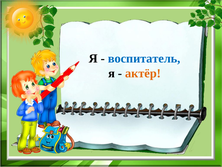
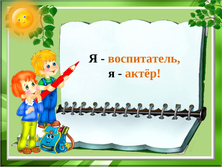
воспитатель colour: blue -> orange (144, 58)
